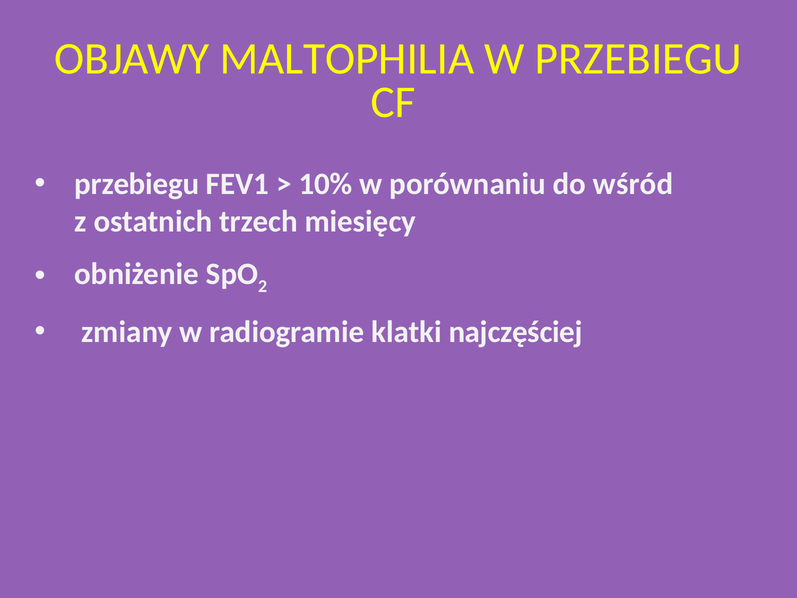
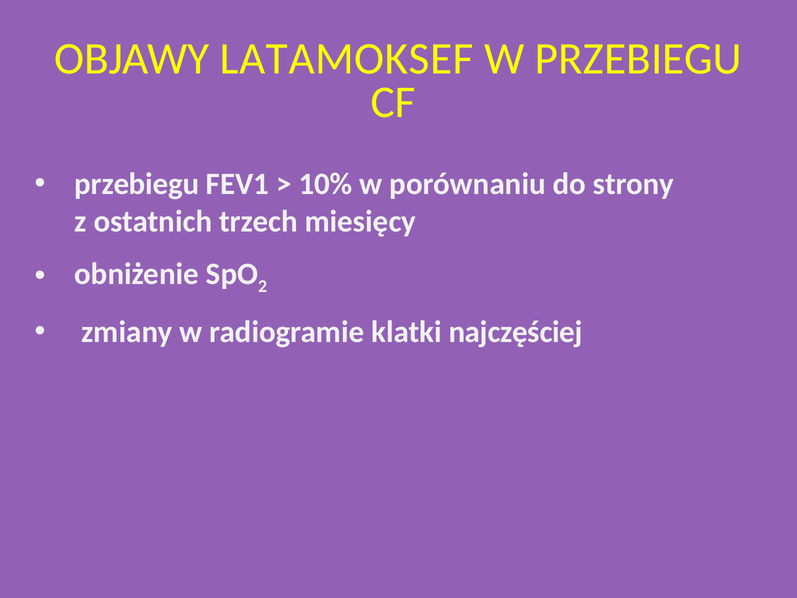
MALTOPHILIA: MALTOPHILIA -> LATAMOKSEF (347, 59)
wśród: wśród -> strony (633, 184)
